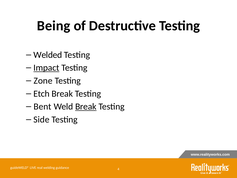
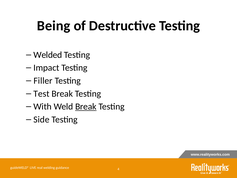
Impact underline: present -> none (46, 68)
Zone: Zone -> Filler (43, 81)
Etch: Etch -> Test (41, 94)
Bent: Bent -> With (43, 106)
